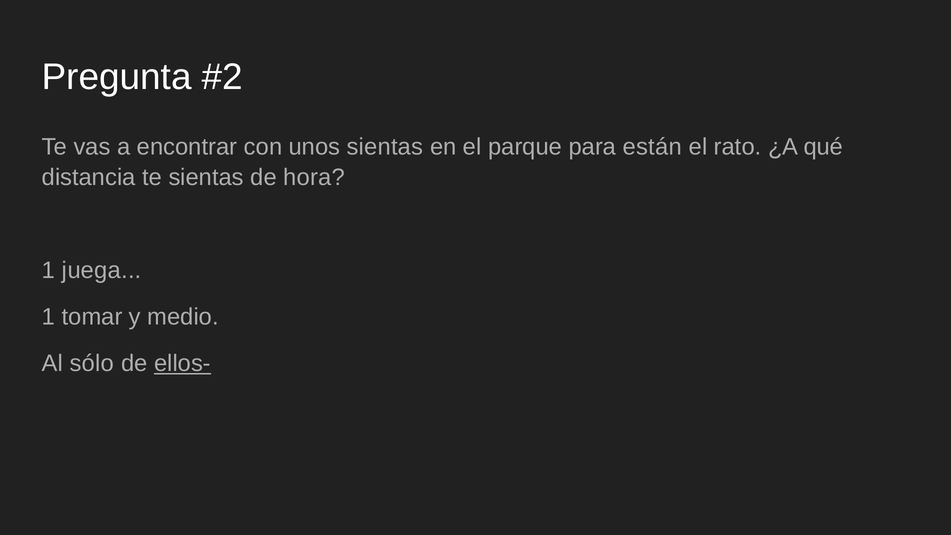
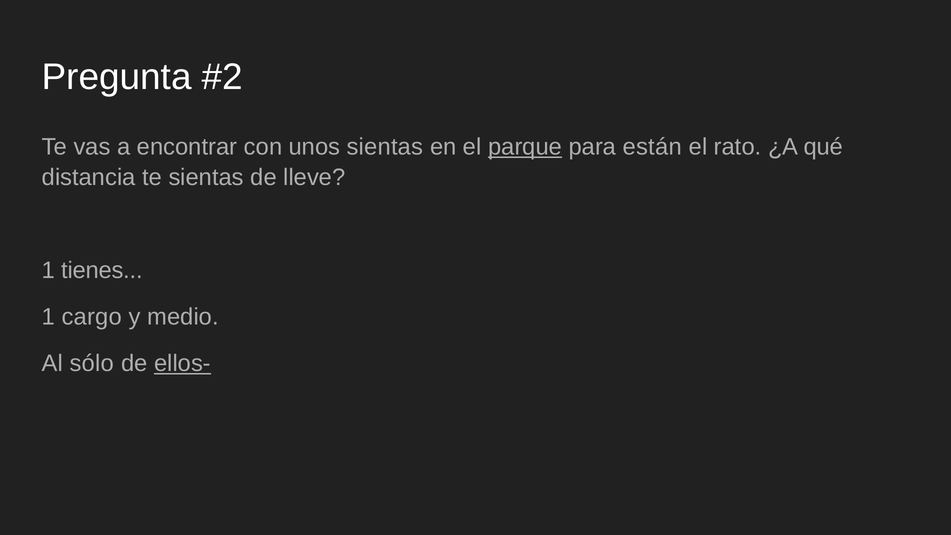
parque underline: none -> present (525, 147)
hora: hora -> lleve (314, 178)
juega: juega -> tienes (102, 270)
tomar: tomar -> cargo (92, 317)
